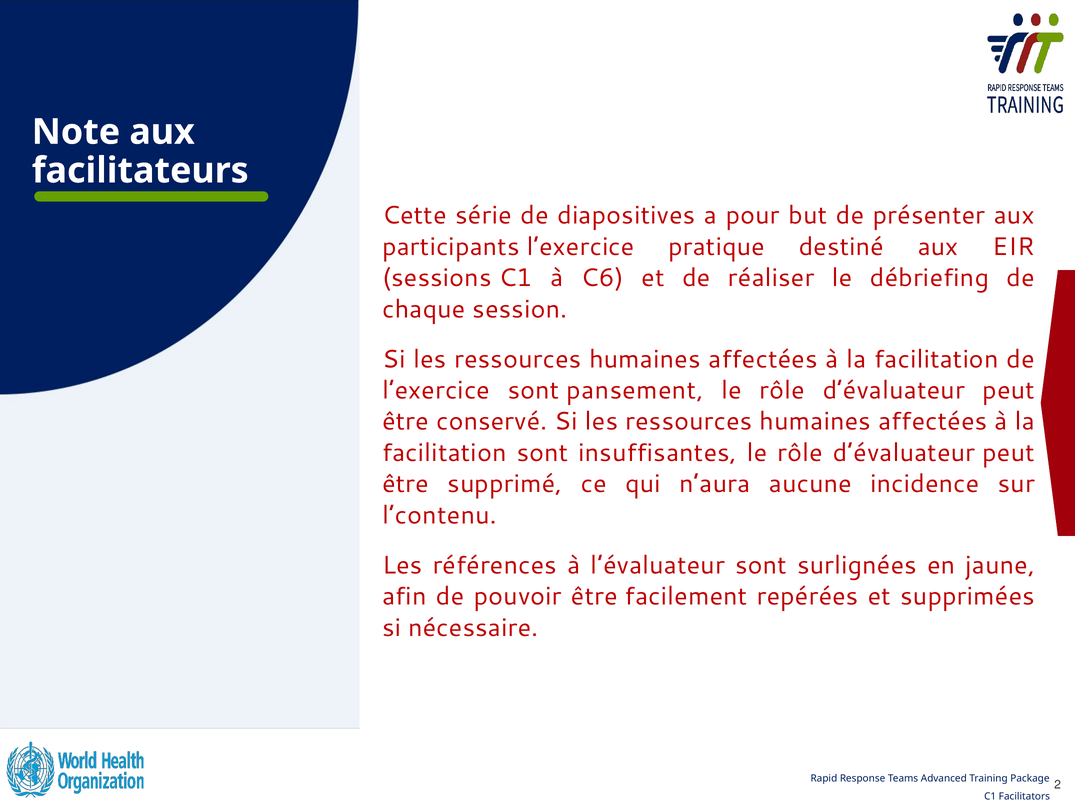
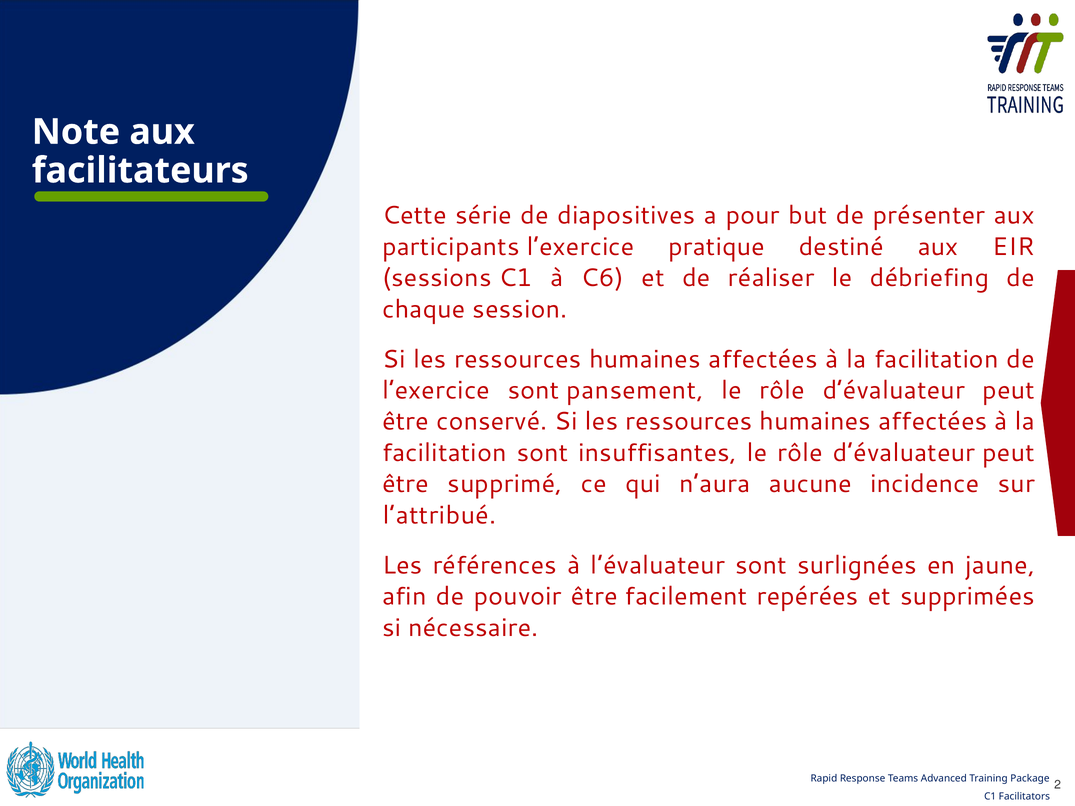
l’contenu: l’contenu -> l’attribué (439, 515)
